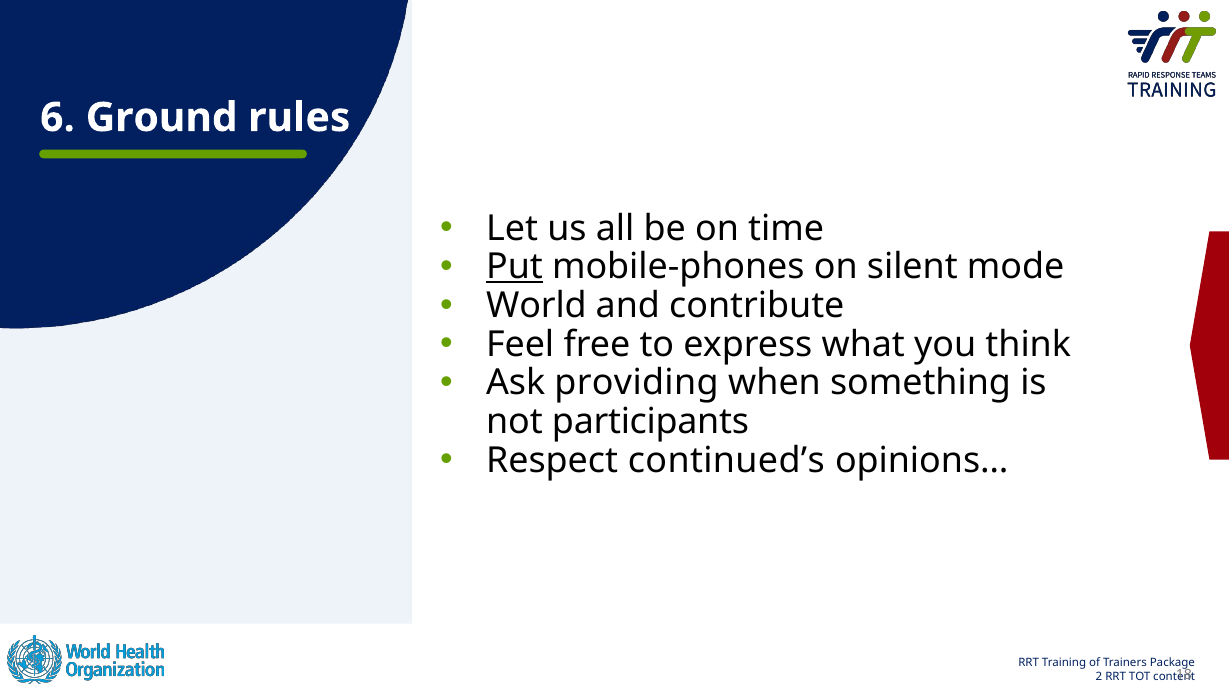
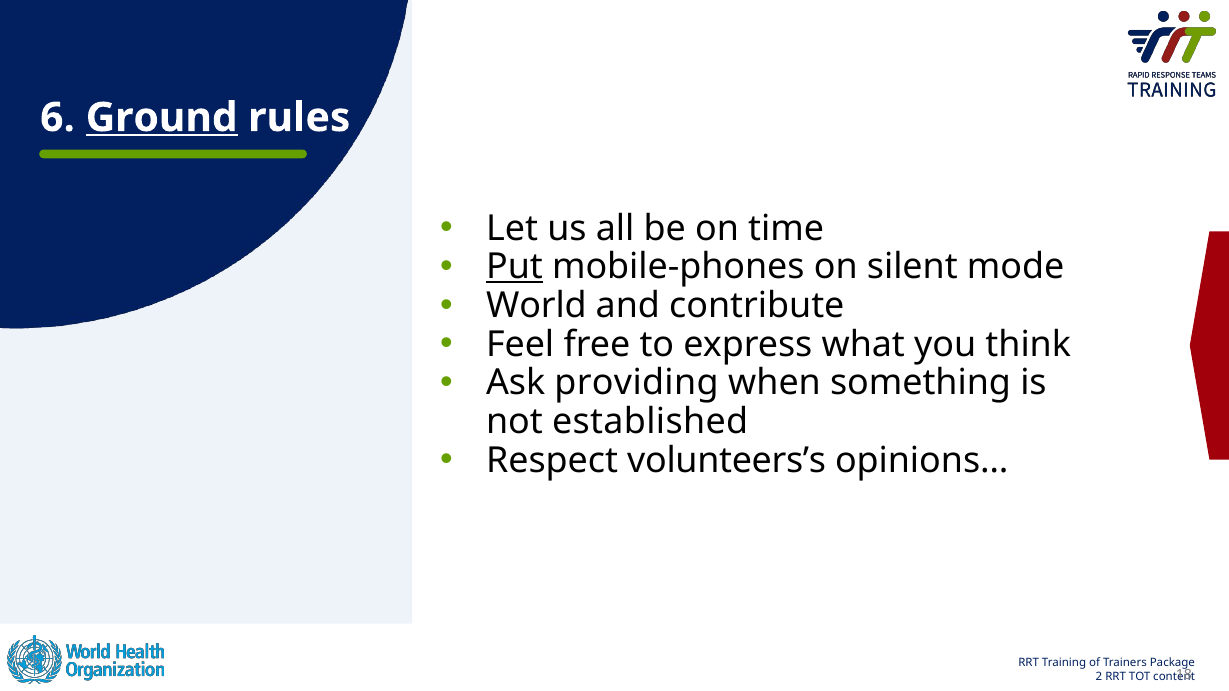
Ground underline: none -> present (162, 118)
participants: participants -> established (650, 422)
continued’s: continued’s -> volunteers’s (727, 461)
